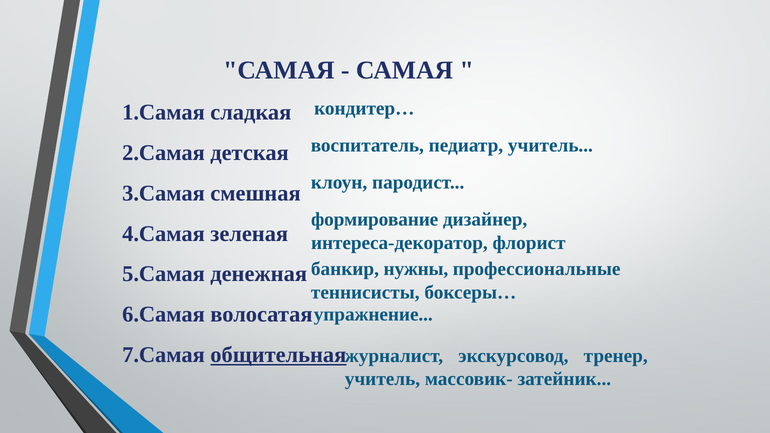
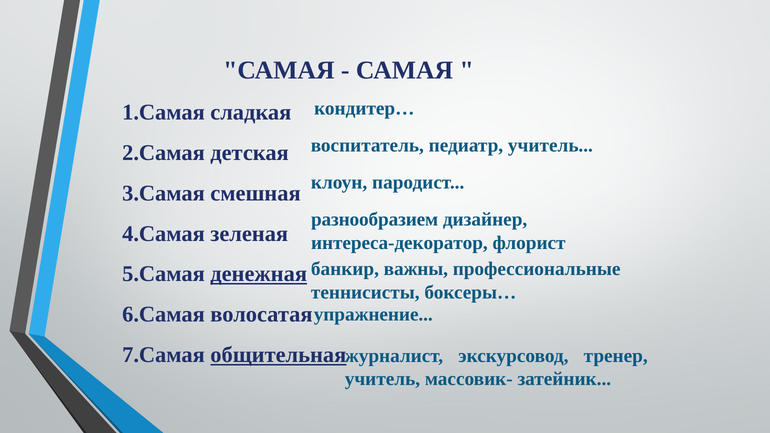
формирование: формирование -> разнообразием (375, 220)
нужны: нужны -> важны (416, 269)
денежная underline: none -> present (259, 274)
